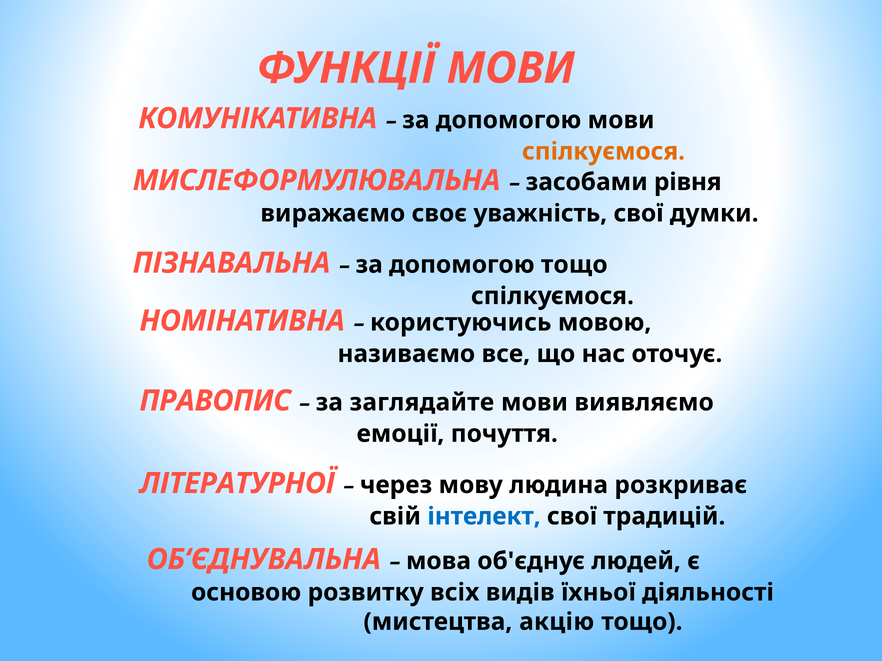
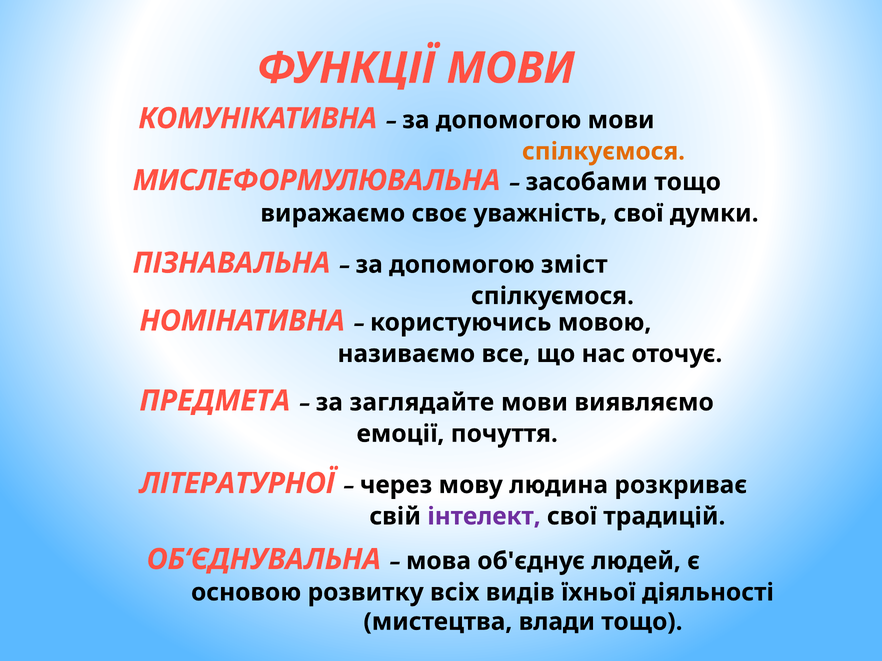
засобами рівня: рівня -> тощо (688, 182)
допомогою тощо: тощо -> зміст (574, 265)
ПРАВОПИС: ПРАВОПИС -> ПРЕДМЕТА (215, 401)
інтелект colour: blue -> purple (484, 517)
акцію: акцію -> влади (557, 622)
